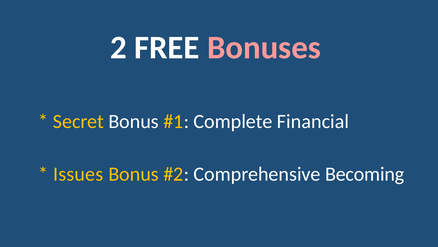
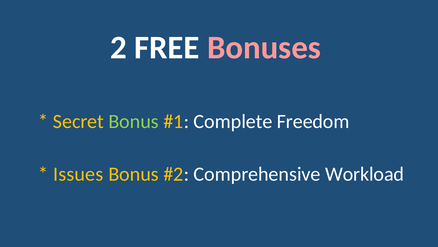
Bonus colour: white -> light green (134, 121)
Financial: Financial -> Freedom (313, 121)
Becoming: Becoming -> Workload (365, 174)
